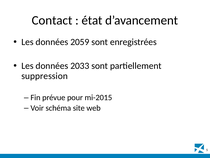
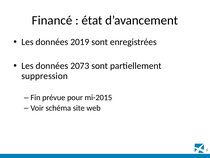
Contact: Contact -> Financé (52, 20)
2059: 2059 -> 2019 (80, 42)
2033: 2033 -> 2073 (80, 66)
